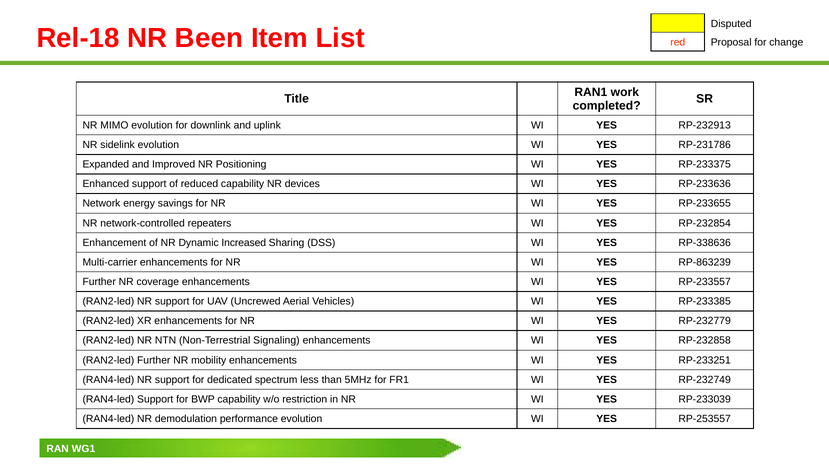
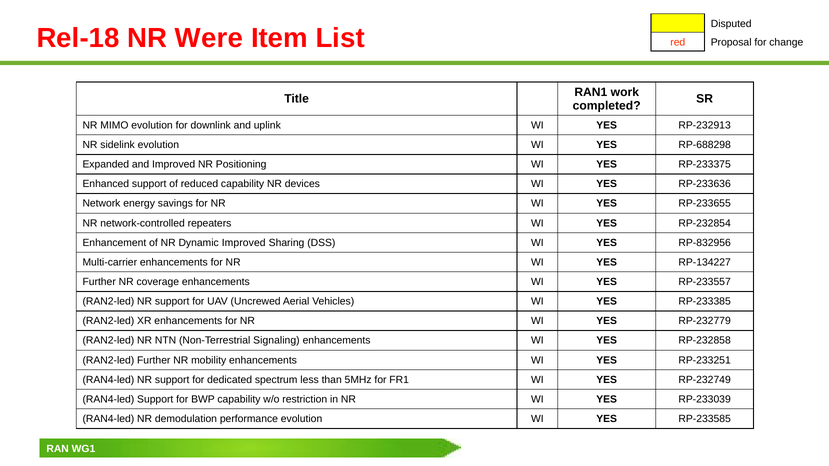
Been: Been -> Were (209, 38)
RP-231786: RP-231786 -> RP-688298 (705, 145)
Dynamic Increased: Increased -> Improved (244, 243)
RP-338636: RP-338636 -> RP-832956 (705, 243)
RP-863239: RP-863239 -> RP-134227 (705, 262)
RP-253557: RP-253557 -> RP-233585 (705, 419)
